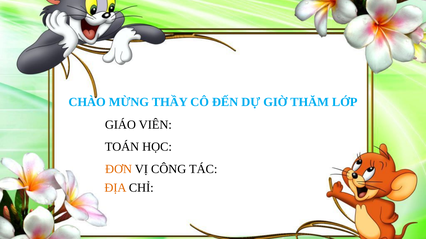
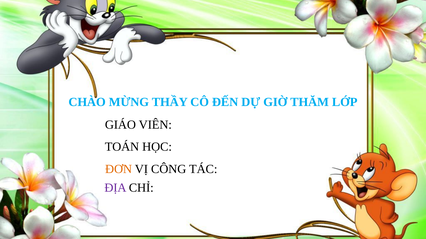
ĐỊA colour: orange -> purple (115, 188)
